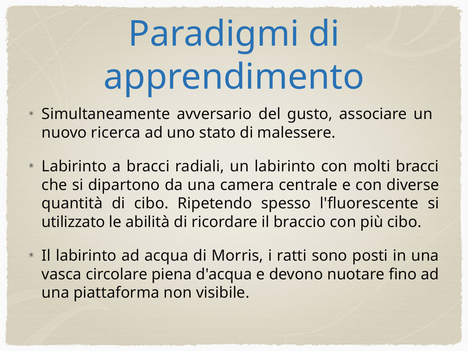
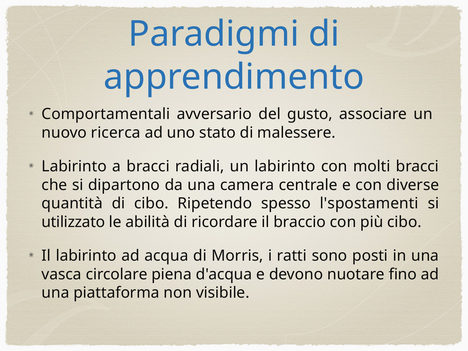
Simultaneamente: Simultaneamente -> Comportamentali (106, 114)
l'fluorescente: l'fluorescente -> l'spostamenti (369, 204)
